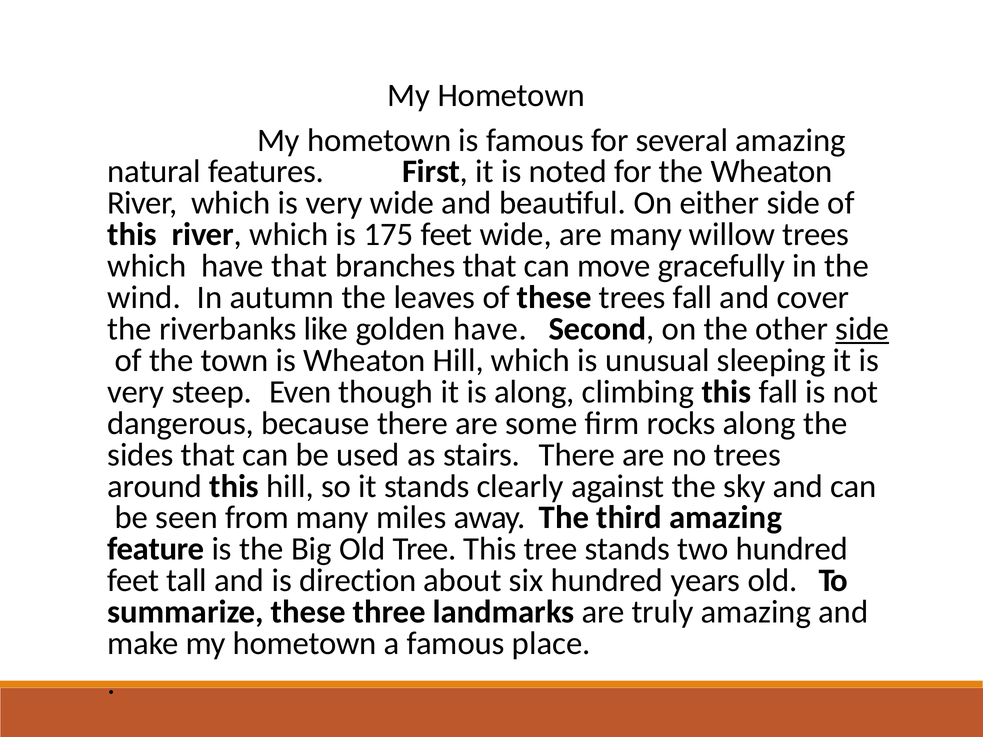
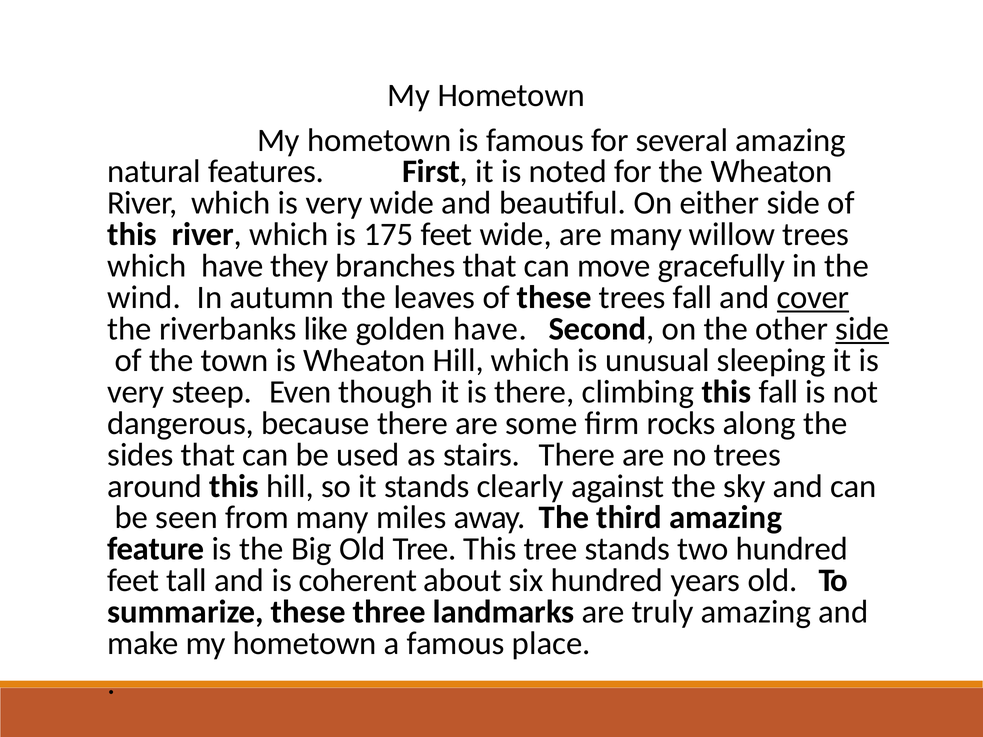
have that: that -> they (300, 266)
cover underline: none -> present (813, 298)
is along: along -> there (534, 392)
direction: direction -> coherent (358, 581)
